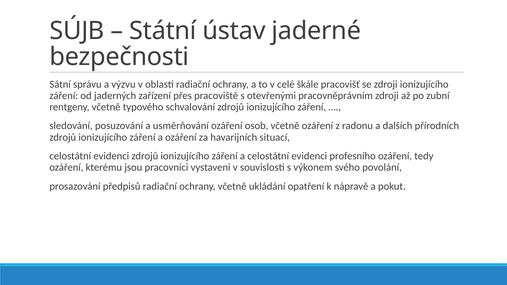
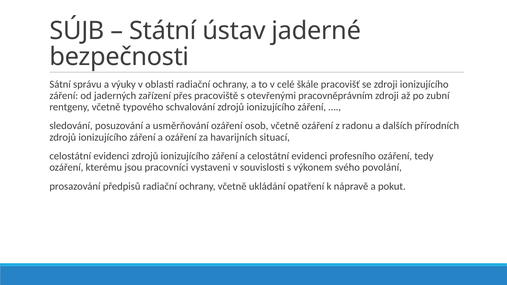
výzvu: výzvu -> výuky (124, 84)
